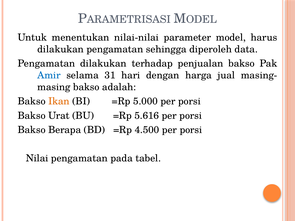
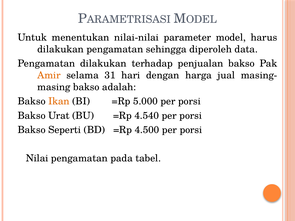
Amir colour: blue -> orange (49, 75)
5.616: 5.616 -> 4.540 (147, 116)
Berapa: Berapa -> Seperti (65, 130)
